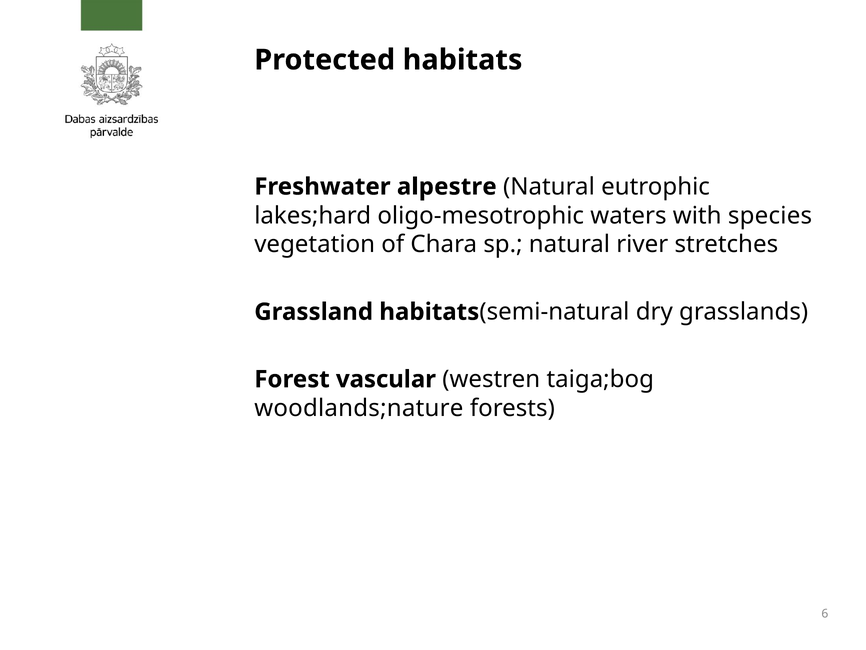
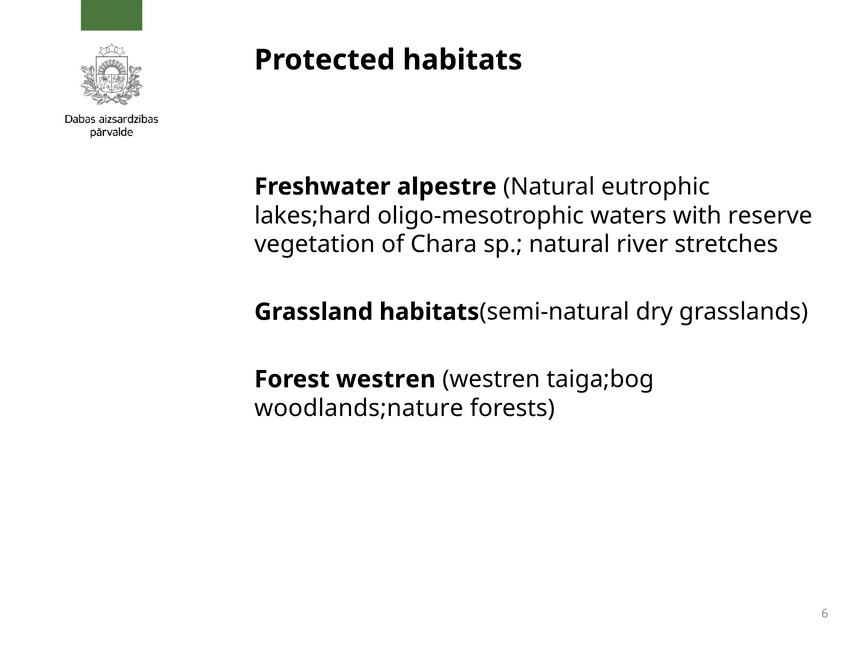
species: species -> reserve (770, 215)
Forest vascular: vascular -> westren (386, 379)
